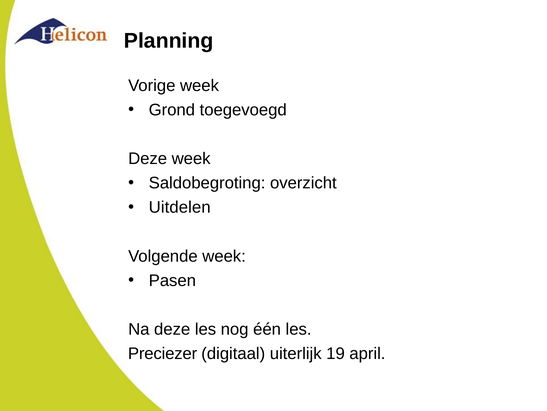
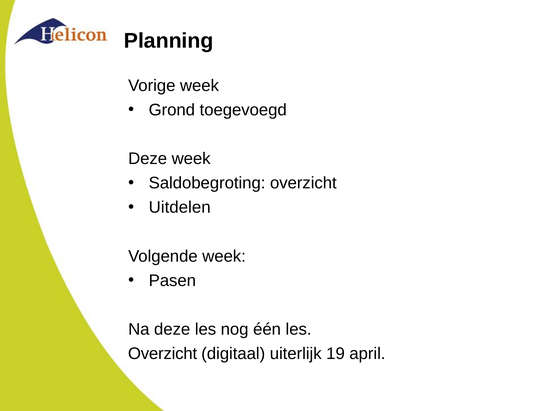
Preciezer: Preciezer -> Overzicht (163, 353)
